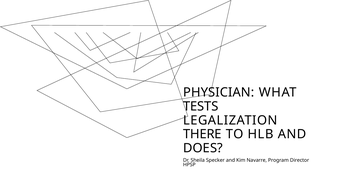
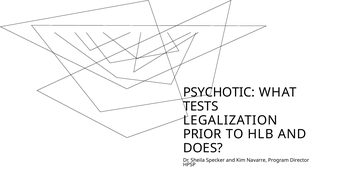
PHYSICIAN: PHYSICIAN -> PSYCHOTIC (219, 92)
THERE: THERE -> PRIOR (202, 134)
